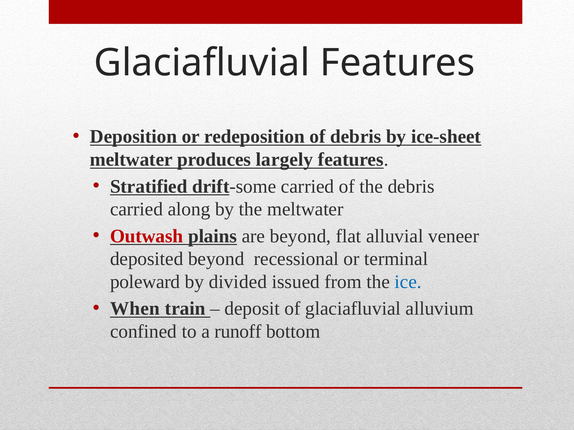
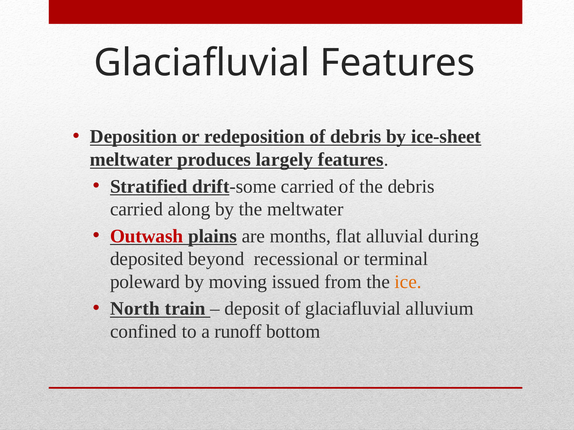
are beyond: beyond -> months (300, 236)
veneer: veneer -> during (454, 236)
divided: divided -> moving (238, 282)
ice colour: blue -> orange (408, 282)
When: When -> North (135, 309)
